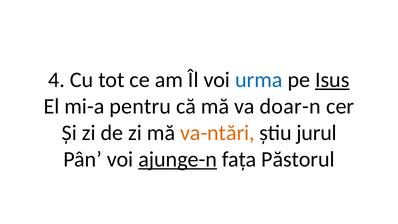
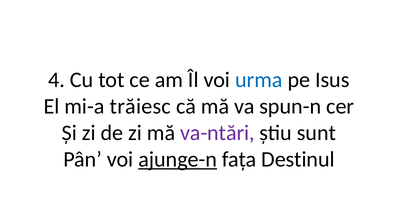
Isus underline: present -> none (332, 80)
pentru: pentru -> trăiesc (140, 106)
doar-n: doar-n -> spun-n (290, 106)
va-ntări colour: orange -> purple (217, 133)
jurul: jurul -> sunt (316, 133)
Păstorul: Păstorul -> Destinul (298, 159)
